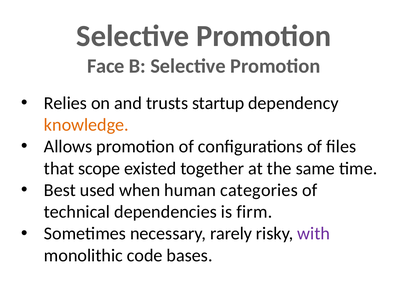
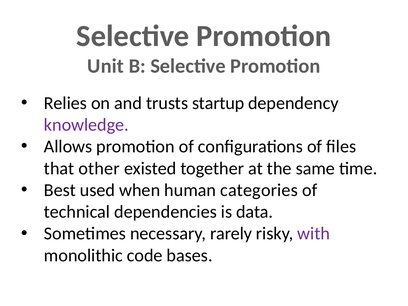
Face: Face -> Unit (106, 66)
knowledge colour: orange -> purple (86, 125)
scope: scope -> other (99, 168)
firm: firm -> data (255, 212)
